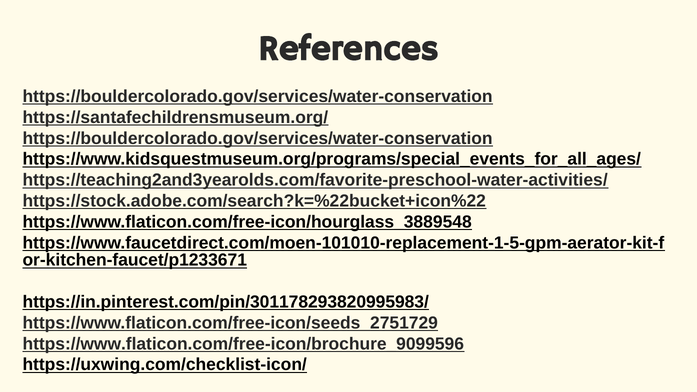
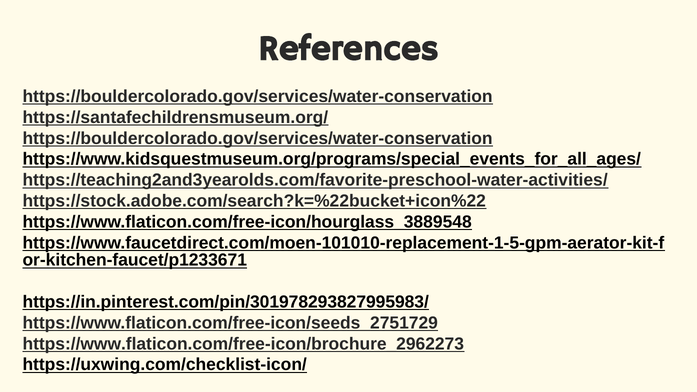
https://in.pinterest.com/pin/301178293820995983/: https://in.pinterest.com/pin/301178293820995983/ -> https://in.pinterest.com/pin/301978293827995983/ (226, 302)
https://www.flaticon.com/free-icon/brochure_9099596: https://www.flaticon.com/free-icon/brochure_9099596 -> https://www.flaticon.com/free-icon/brochure_2962273 (243, 344)
